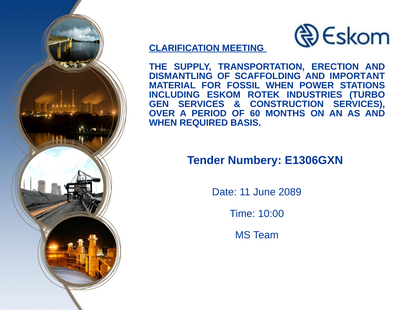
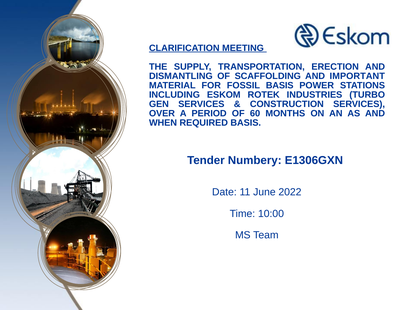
FOSSIL WHEN: WHEN -> BASIS (280, 86)
2089: 2089 -> 2022 (290, 193)
